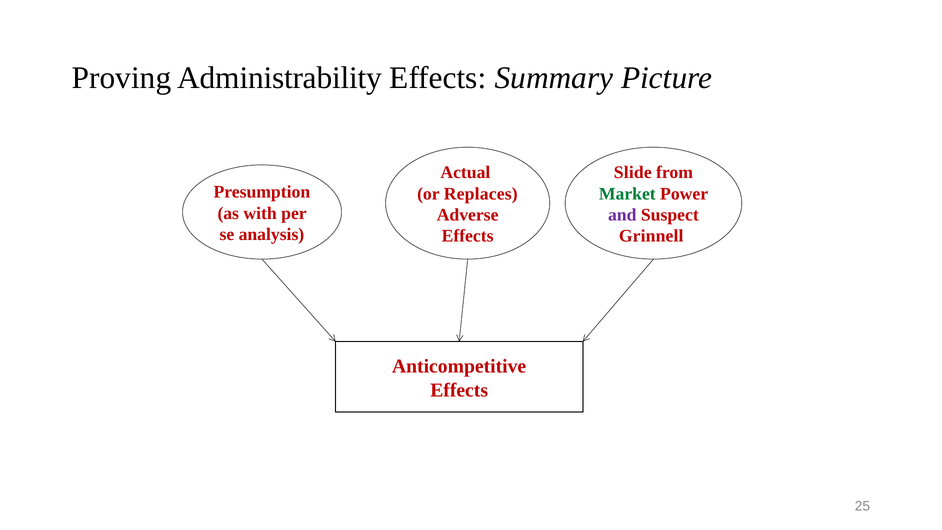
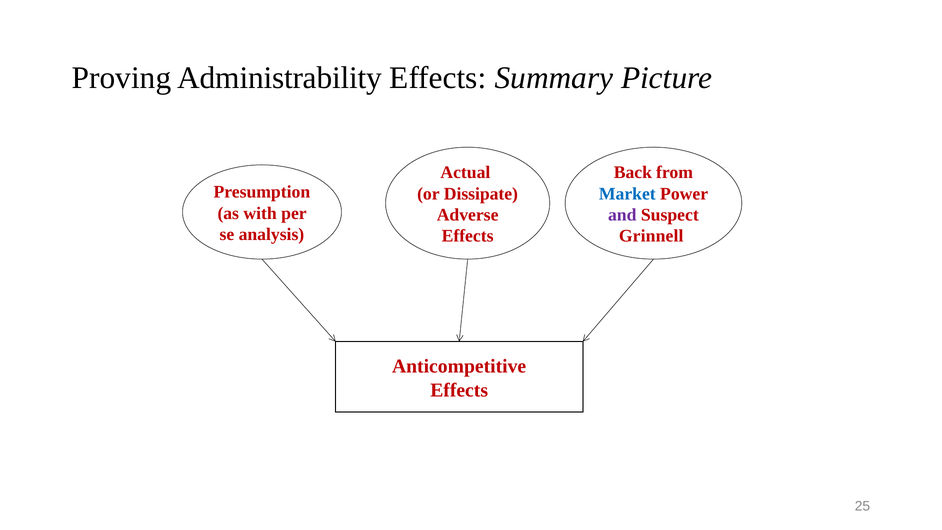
Slide: Slide -> Back (633, 173)
Replaces: Replaces -> Dissipate (481, 194)
Market colour: green -> blue (627, 194)
